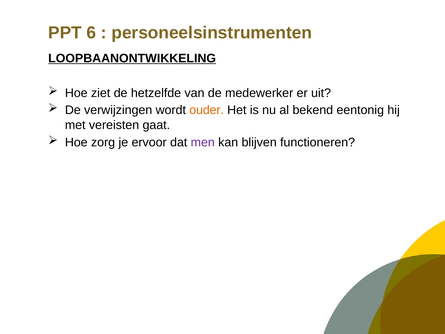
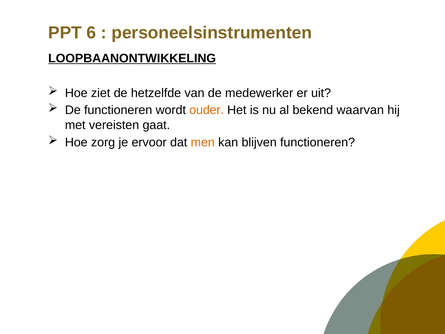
De verwijzingen: verwijzingen -> functioneren (118, 110)
eentonig: eentonig -> waarvan (360, 110)
men colour: purple -> orange (203, 142)
